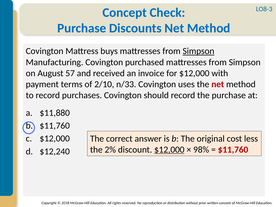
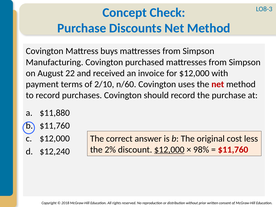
Simpson underline: present -> none (198, 51)
57: 57 -> 22 (70, 73)
n/33: n/33 -> n/60 (126, 84)
